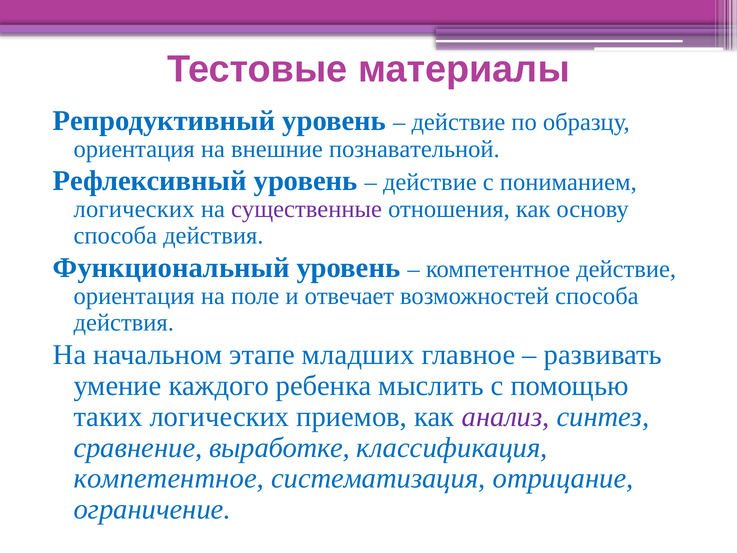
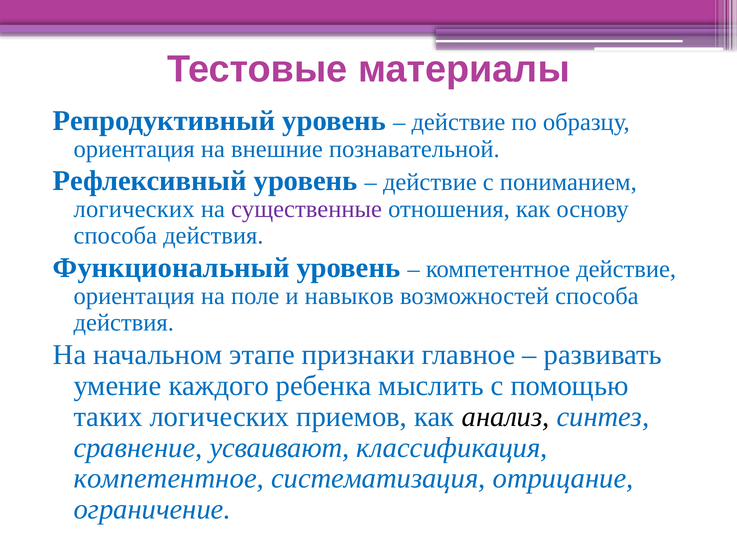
отвечает: отвечает -> навыков (349, 296)
младших: младших -> признаки (358, 354)
анализ colour: purple -> black (506, 416)
выработке: выработке -> усваивают (279, 447)
